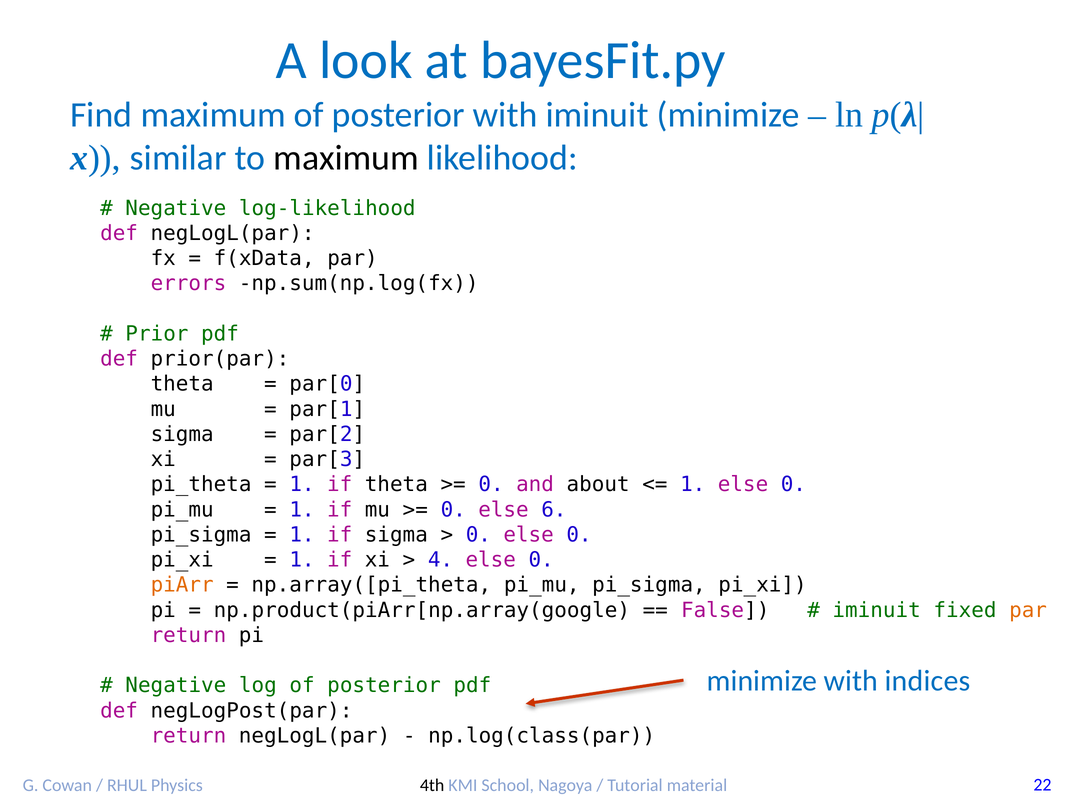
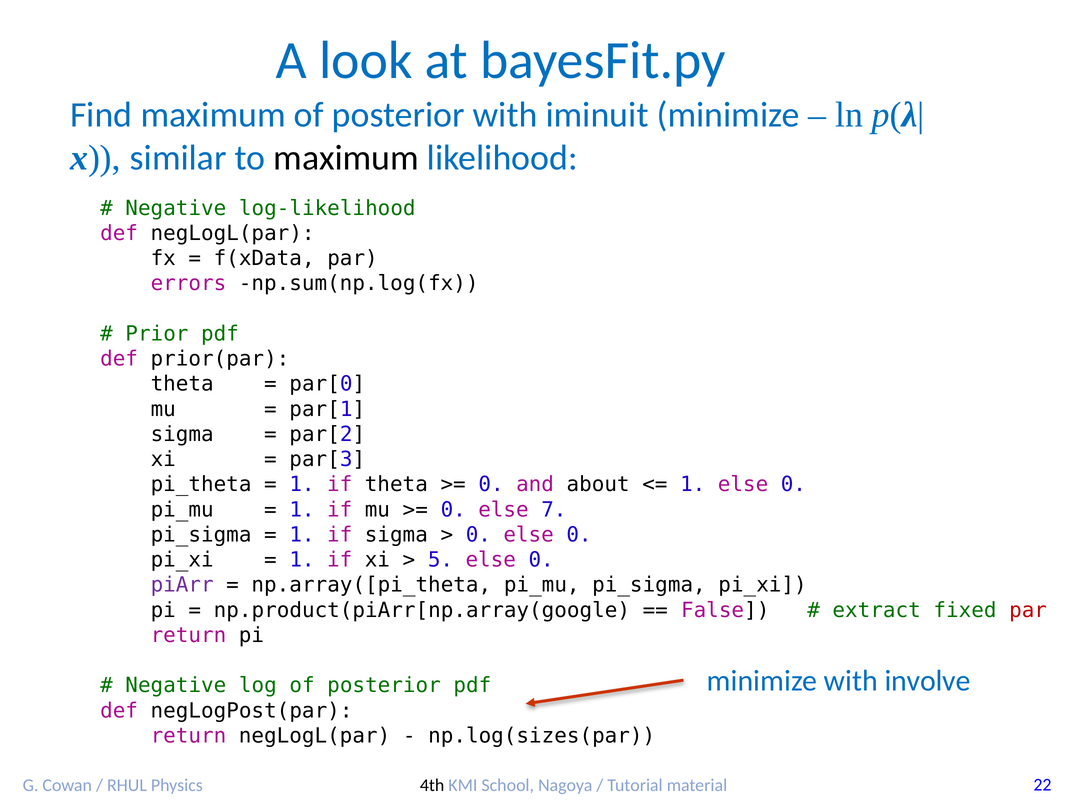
6: 6 -> 7 (554, 510)
4: 4 -> 5 (440, 560)
piArr colour: orange -> purple (182, 585)
iminuit: iminuit -> extract (877, 610)
par colour: orange -> red (1028, 610)
indices: indices -> involve (928, 681)
np.log(class(par: np.log(class(par -> np.log(sizes(par (542, 736)
